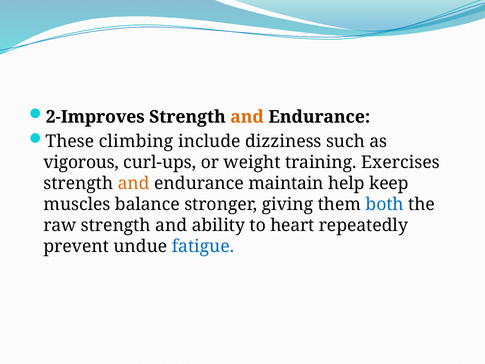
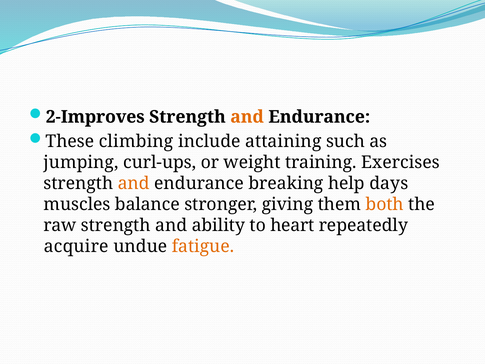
dizziness: dizziness -> attaining (283, 141)
vigorous: vigorous -> jumping (81, 162)
maintain: maintain -> breaking (286, 183)
keep: keep -> days (389, 183)
both colour: blue -> orange (385, 204)
prevent: prevent -> acquire (76, 246)
fatigue colour: blue -> orange (203, 246)
